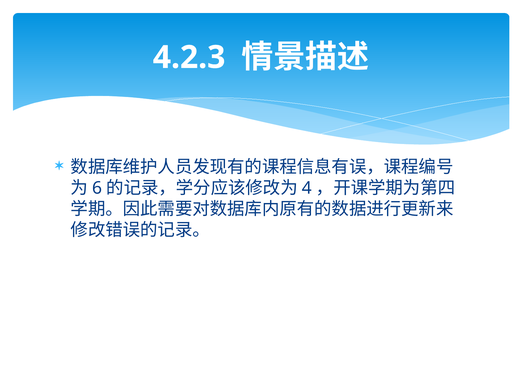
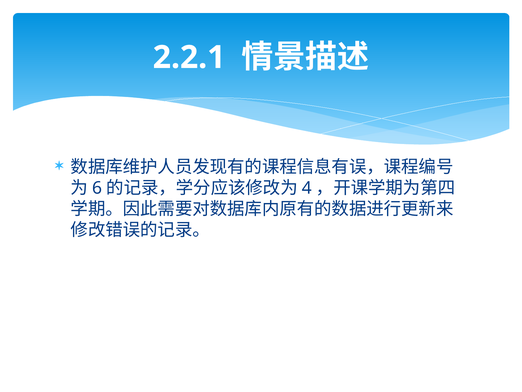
4.2.3: 4.2.3 -> 2.2.1 (189, 57)
